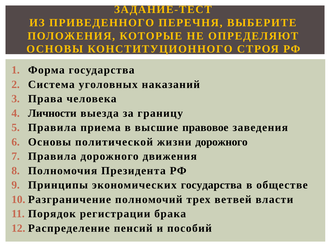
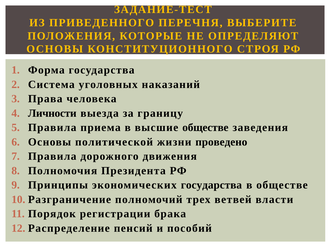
высшие правовое: правовое -> обществе (205, 128)
жизни дорожного: дорожного -> проведено (221, 142)
